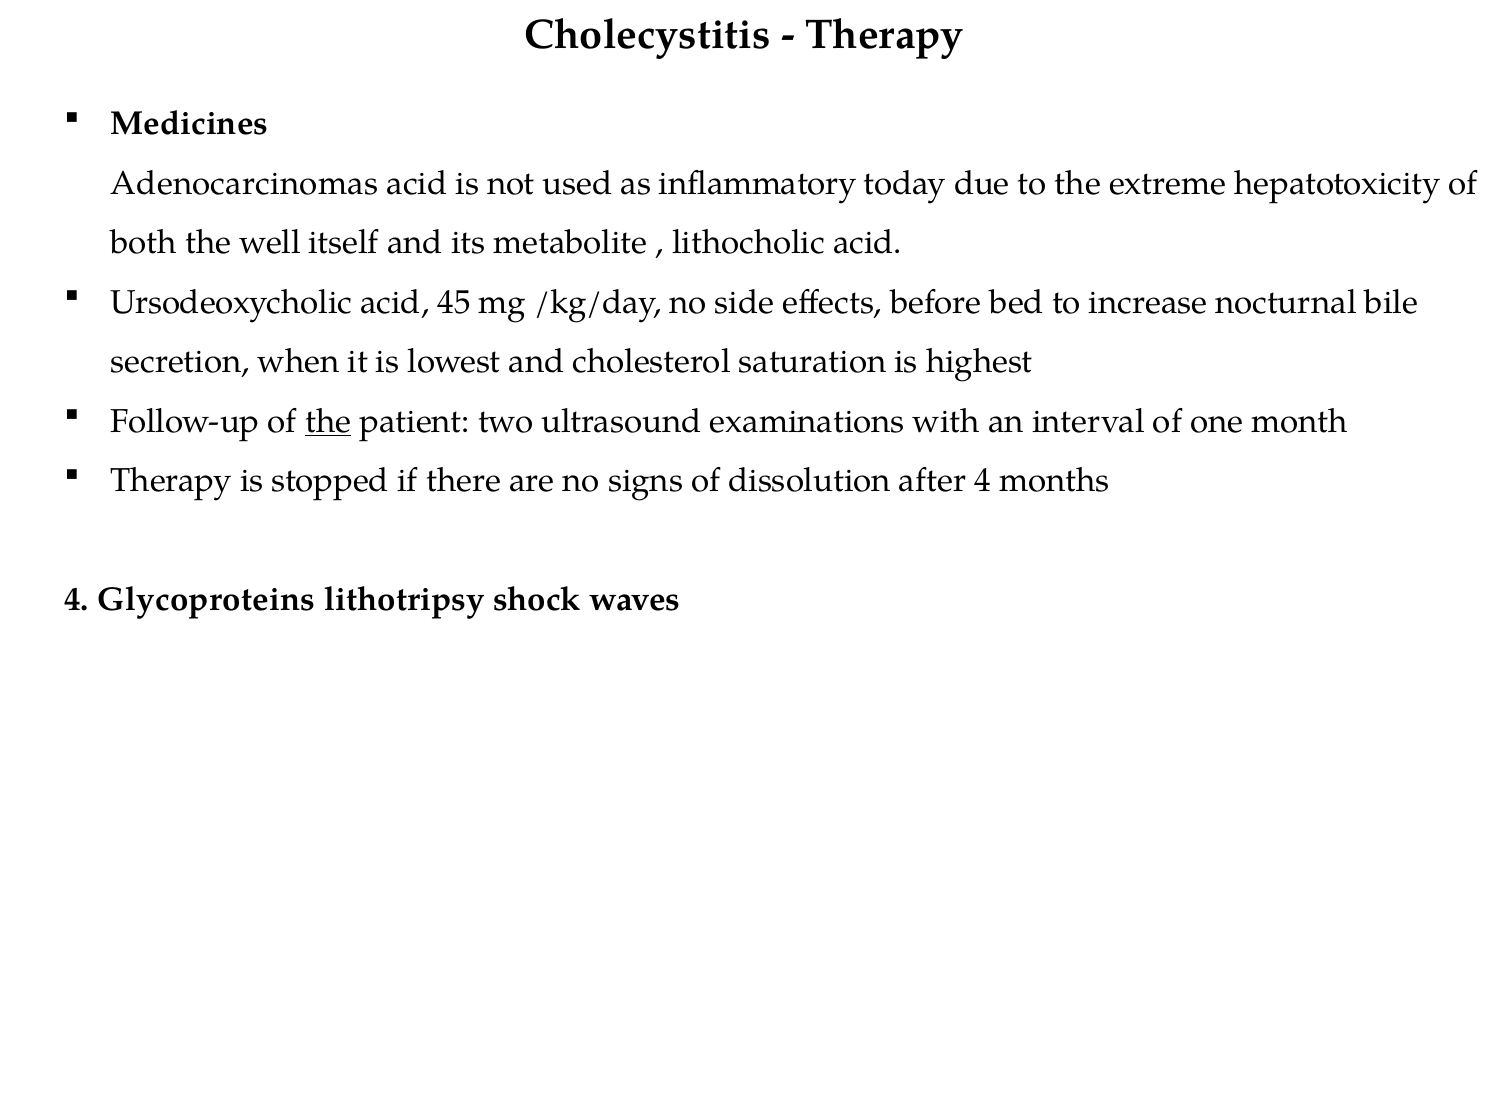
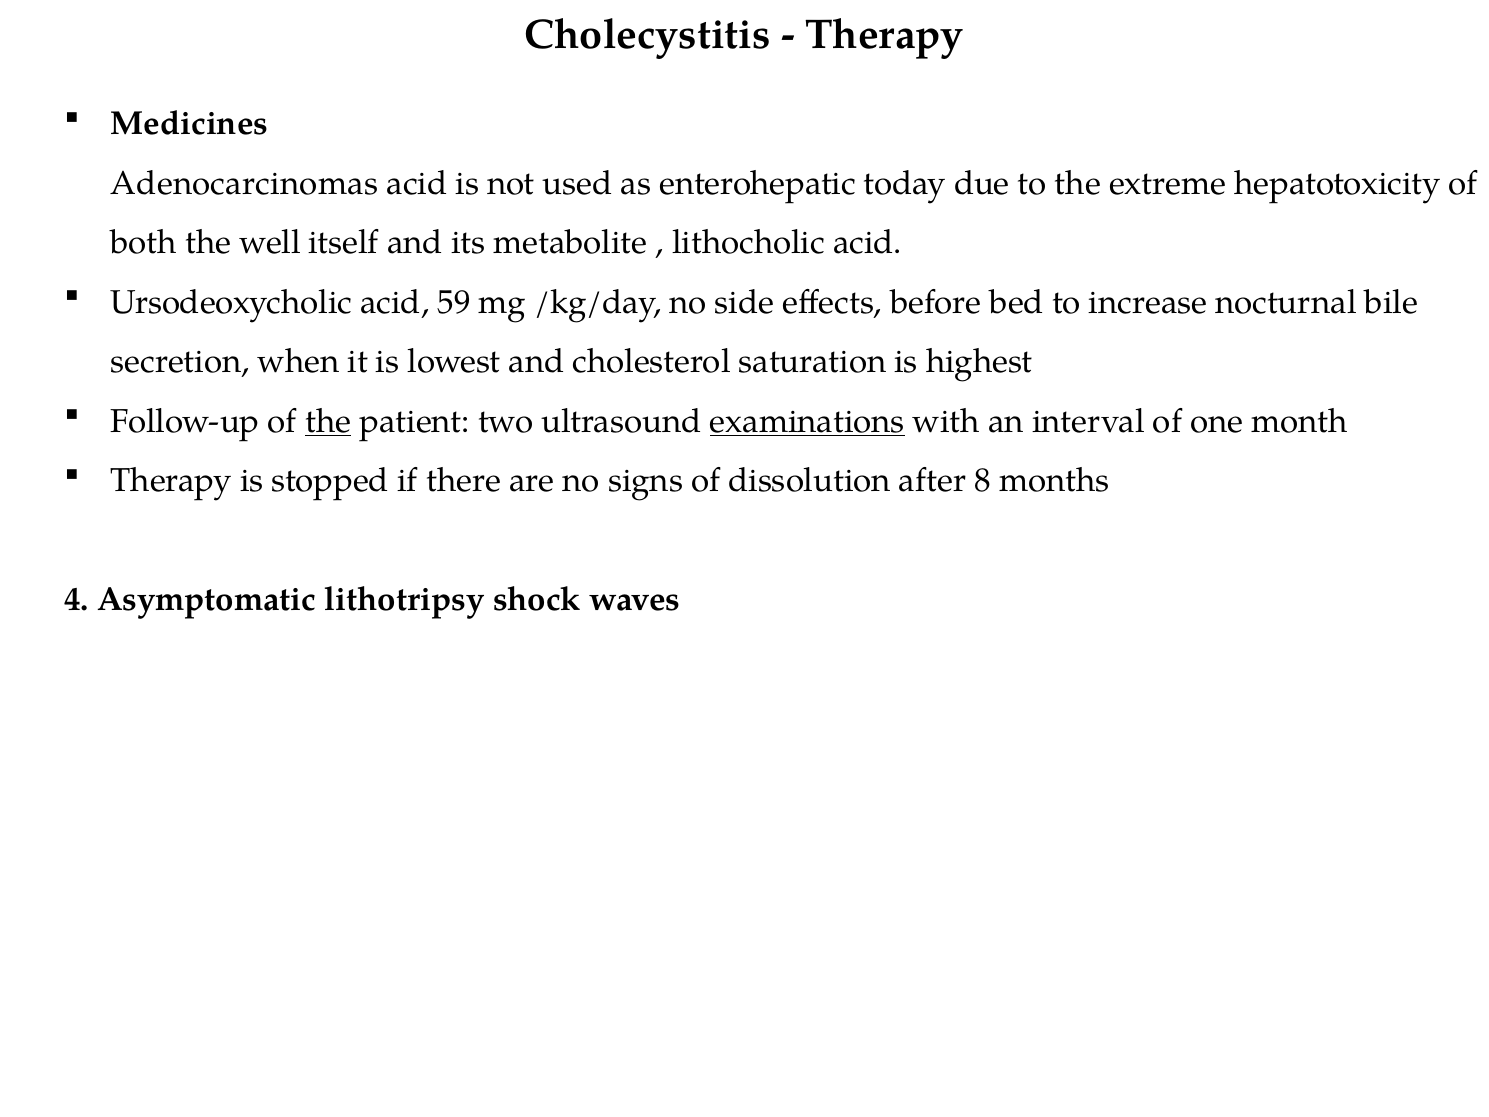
inflammatory: inflammatory -> enterohepatic (758, 183)
45: 45 -> 59 (454, 302)
examinations underline: none -> present (807, 421)
after 4: 4 -> 8 (983, 481)
Glycoproteins: Glycoproteins -> Asymptomatic (207, 600)
